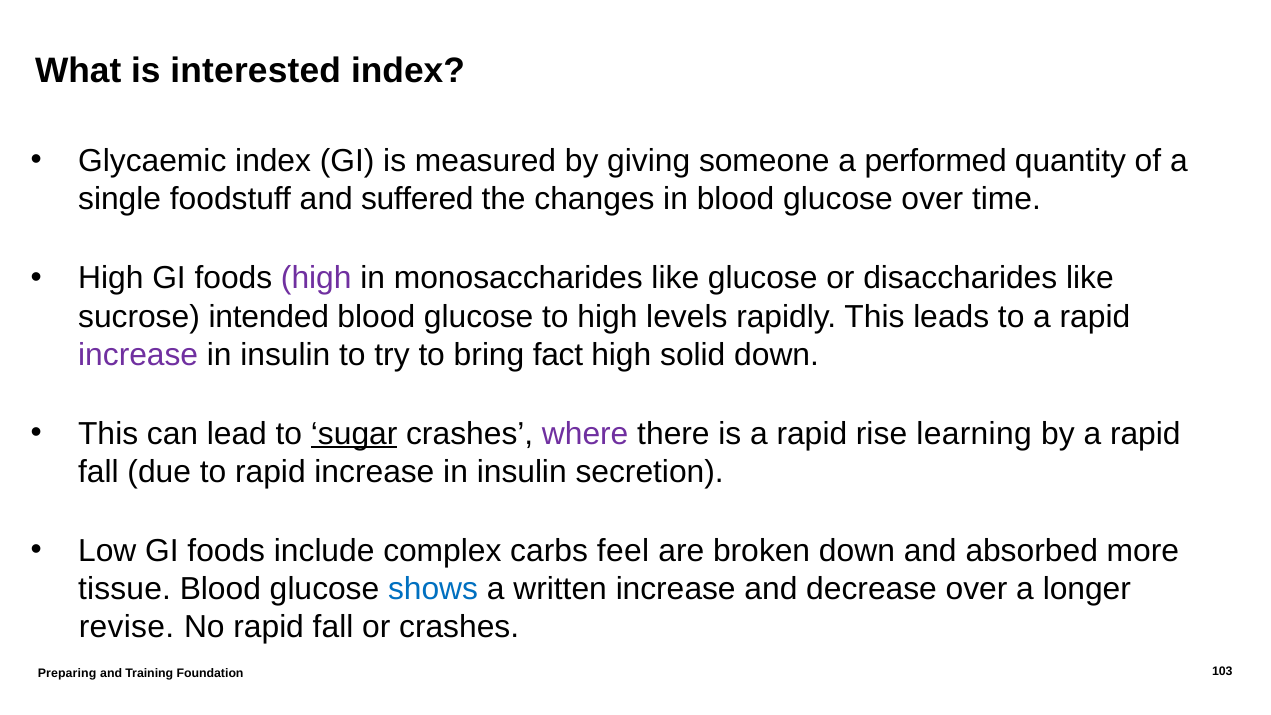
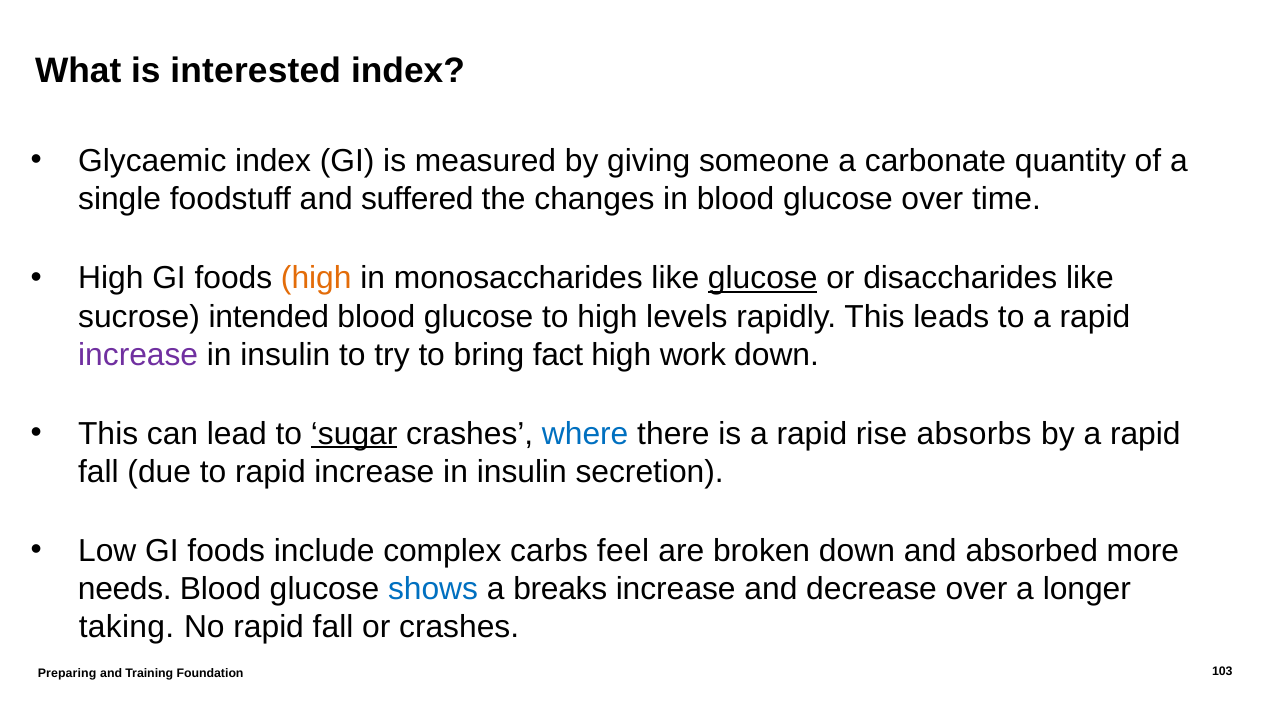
performed: performed -> carbonate (935, 161)
high colour: purple -> orange (316, 278)
glucose underline: none -> present (763, 278)
solid: solid -> work (693, 355)
where colour: purple -> blue (585, 434)
learning: learning -> absorbs (974, 434)
tissue: tissue -> needs (125, 589)
written: written -> breaks (560, 589)
revise: revise -> taking (126, 627)
